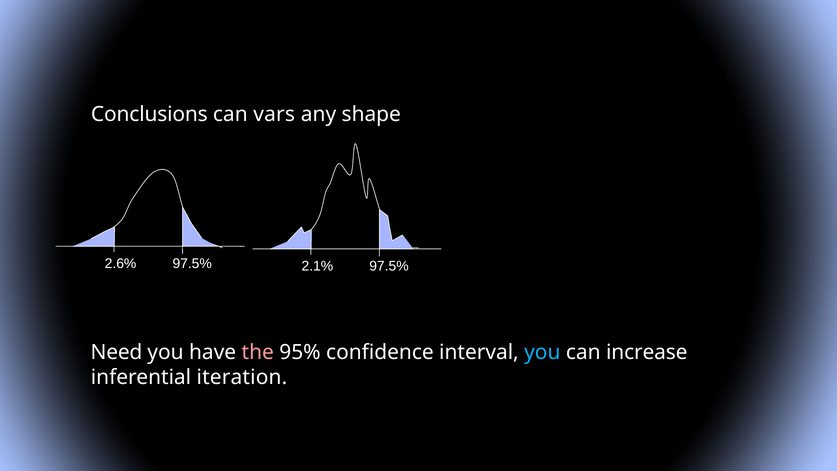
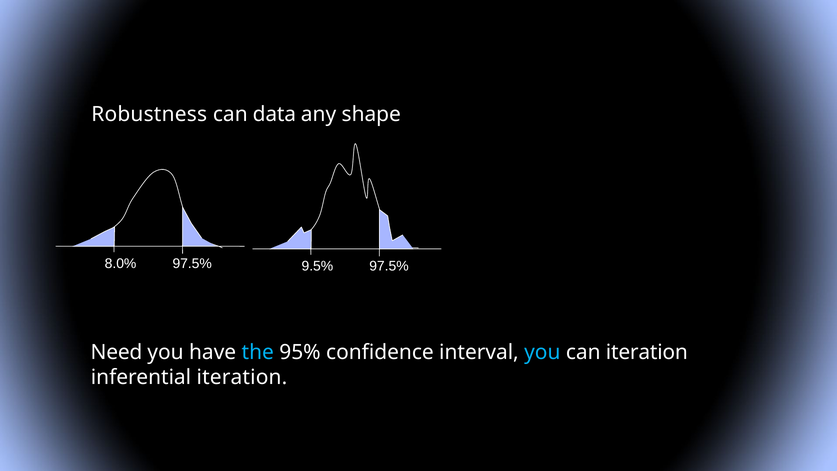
Conclusions: Conclusions -> Robustness (149, 114)
vars: vars -> data (274, 114)
2.6%: 2.6% -> 8.0% (121, 264)
2.1%: 2.1% -> 9.5% (317, 266)
the colour: pink -> light blue (258, 352)
can increase: increase -> iteration (647, 352)
